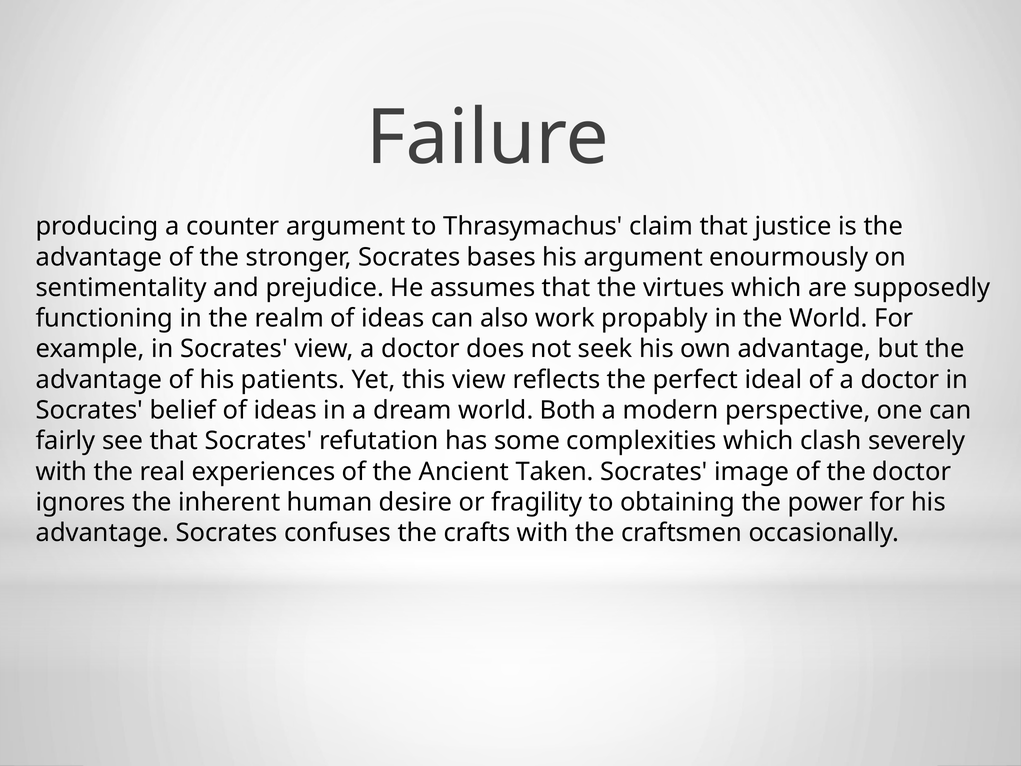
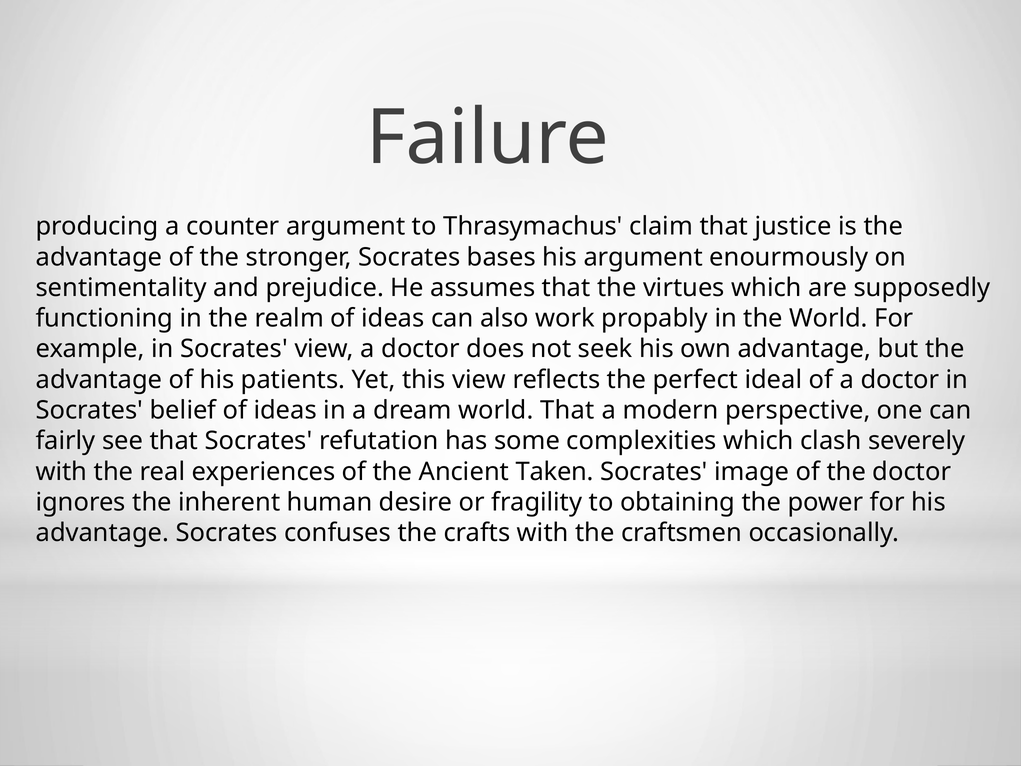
world Both: Both -> That (568, 410)
